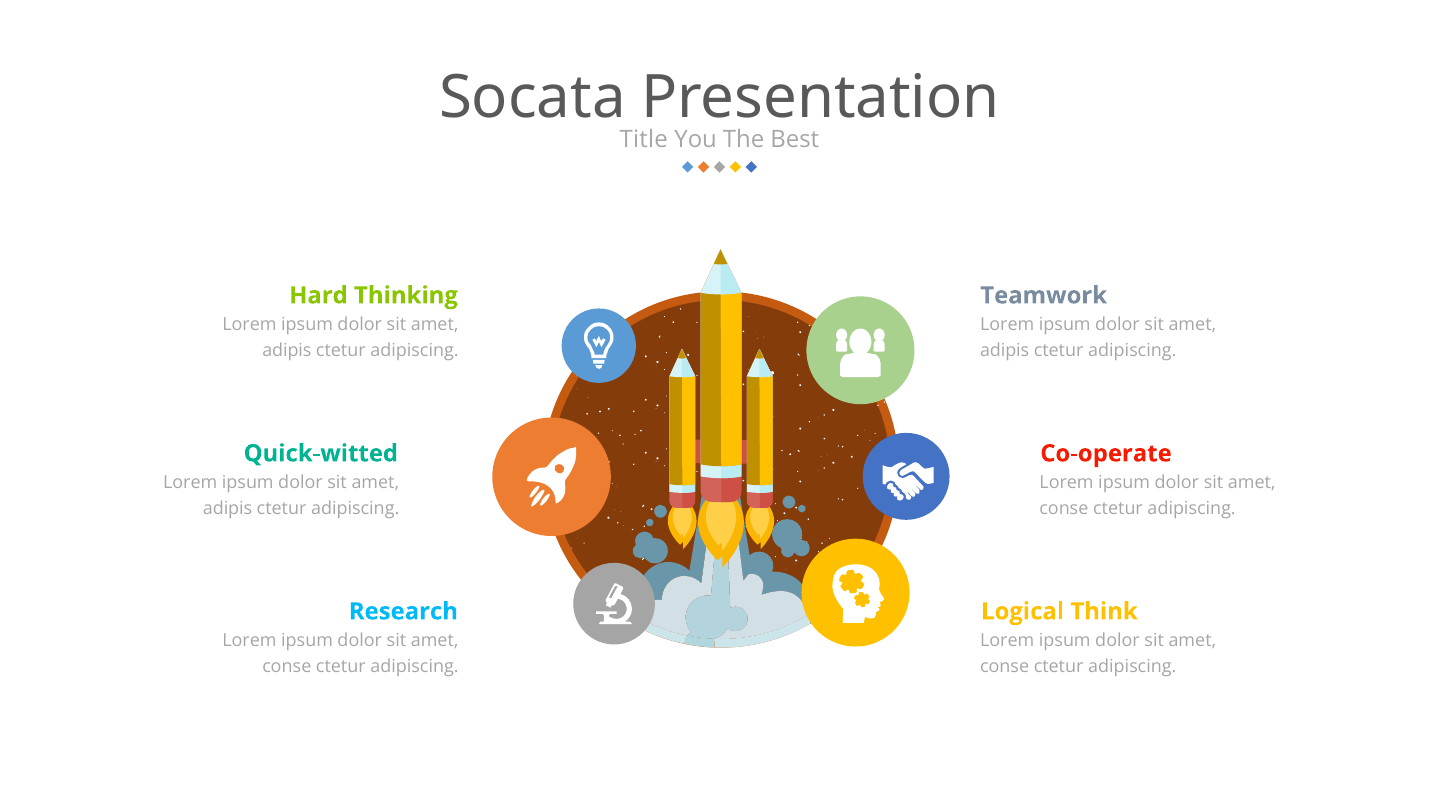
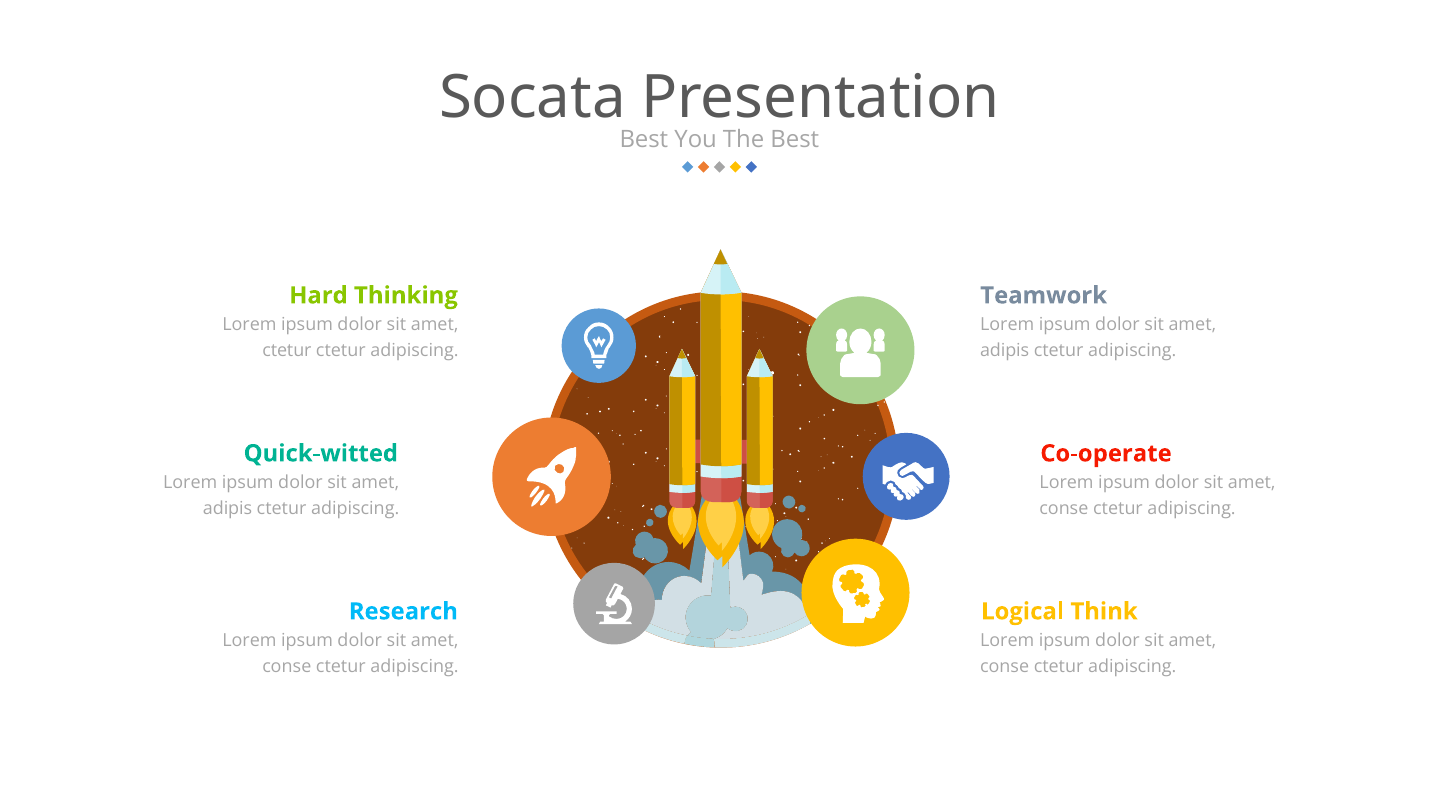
Title: Title -> Best (644, 140)
adipis: adipis -> ctetur (287, 350)
